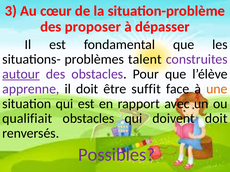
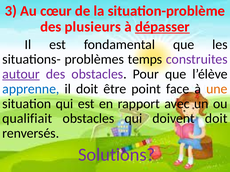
proposer: proposer -> plusieurs (93, 27)
dépasser underline: none -> present (162, 27)
talent: talent -> temps (145, 59)
apprenne colour: purple -> blue (31, 89)
suffit: suffit -> point (146, 89)
Possibles: Possibles -> Solutions (117, 155)
